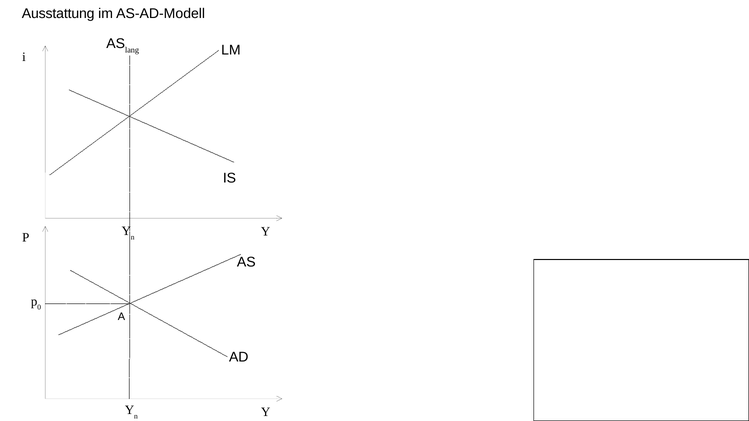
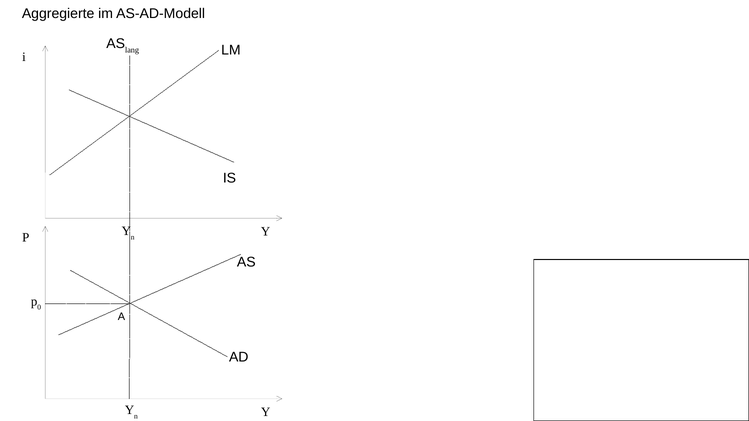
Ausstattung: Ausstattung -> Aggregierte (58, 14)
